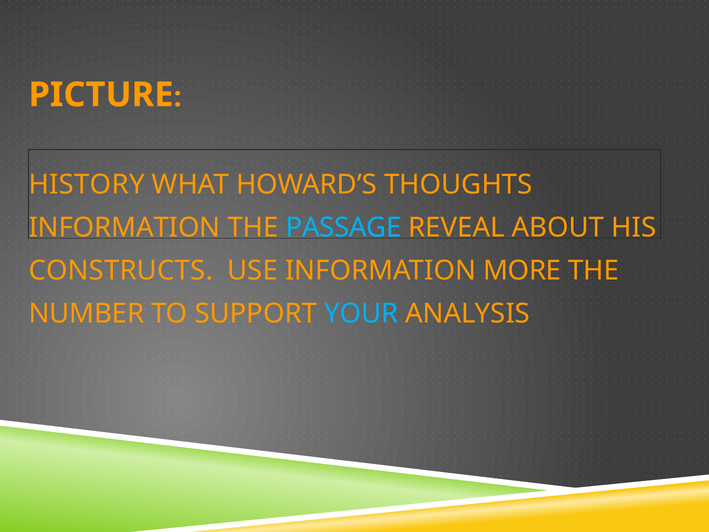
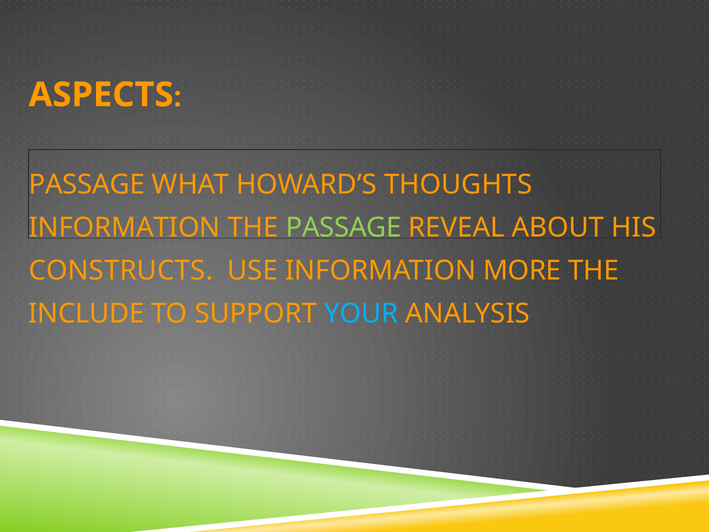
PICTURE: PICTURE -> ASPECTS (101, 95)
HISTORY: HISTORY -> PASSAGE (87, 184)
PASSAGE colour: light blue -> light green (344, 227)
NUMBER: NUMBER -> INCLUDE (86, 314)
